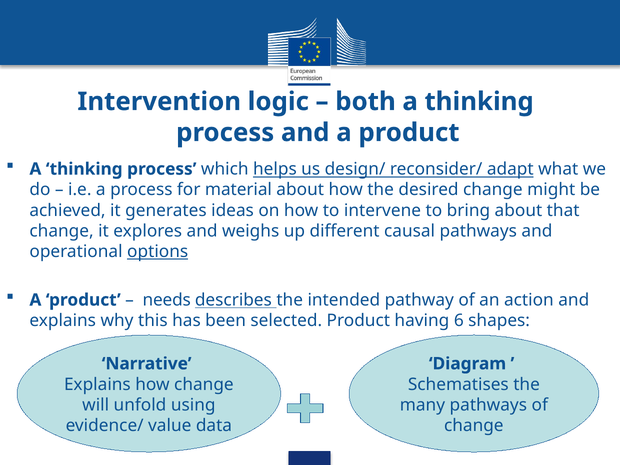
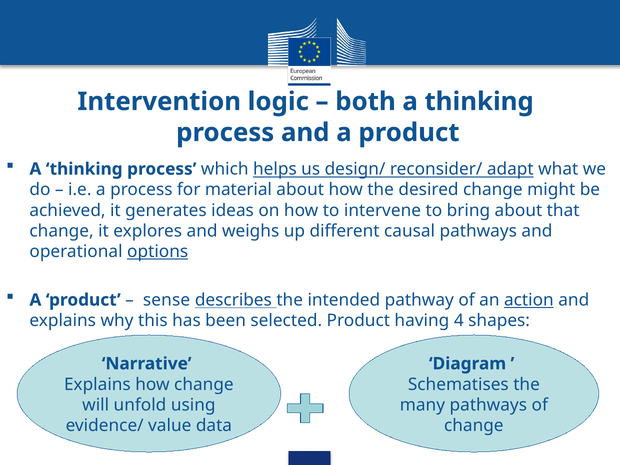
needs: needs -> sense (167, 300)
action underline: none -> present (529, 300)
6: 6 -> 4 (459, 321)
